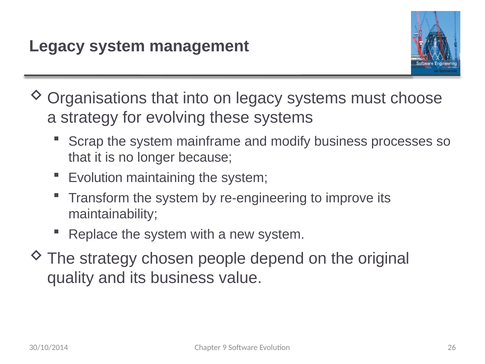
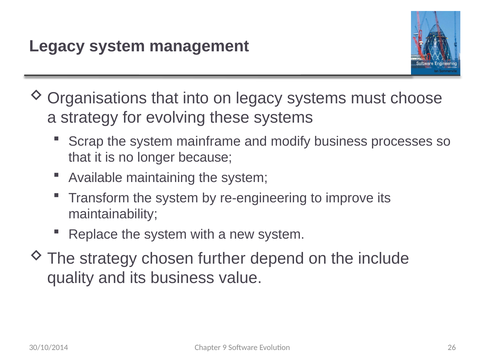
Evolution: Evolution -> Available (95, 178)
people: people -> further (222, 258)
original: original -> include (384, 258)
